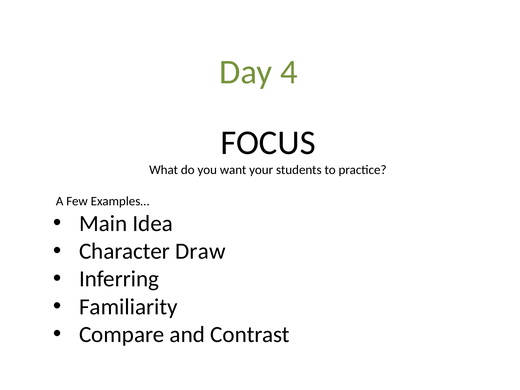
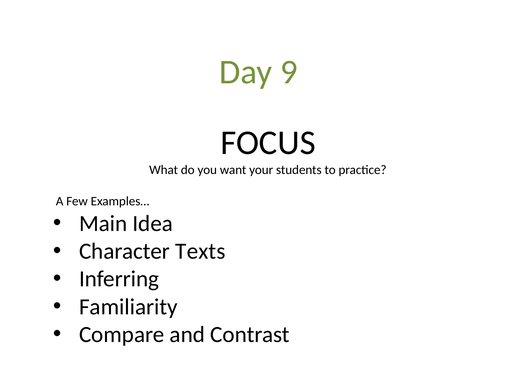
4: 4 -> 9 (289, 72)
Draw: Draw -> Texts (200, 251)
